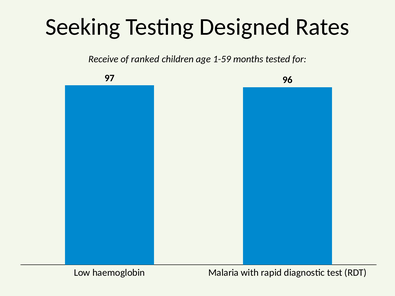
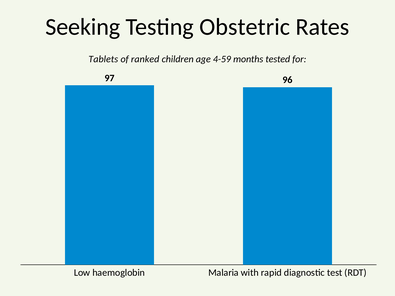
Designed: Designed -> Obstetric (245, 27)
Receive: Receive -> Tablets (103, 59)
1-59: 1-59 -> 4-59 (222, 59)
